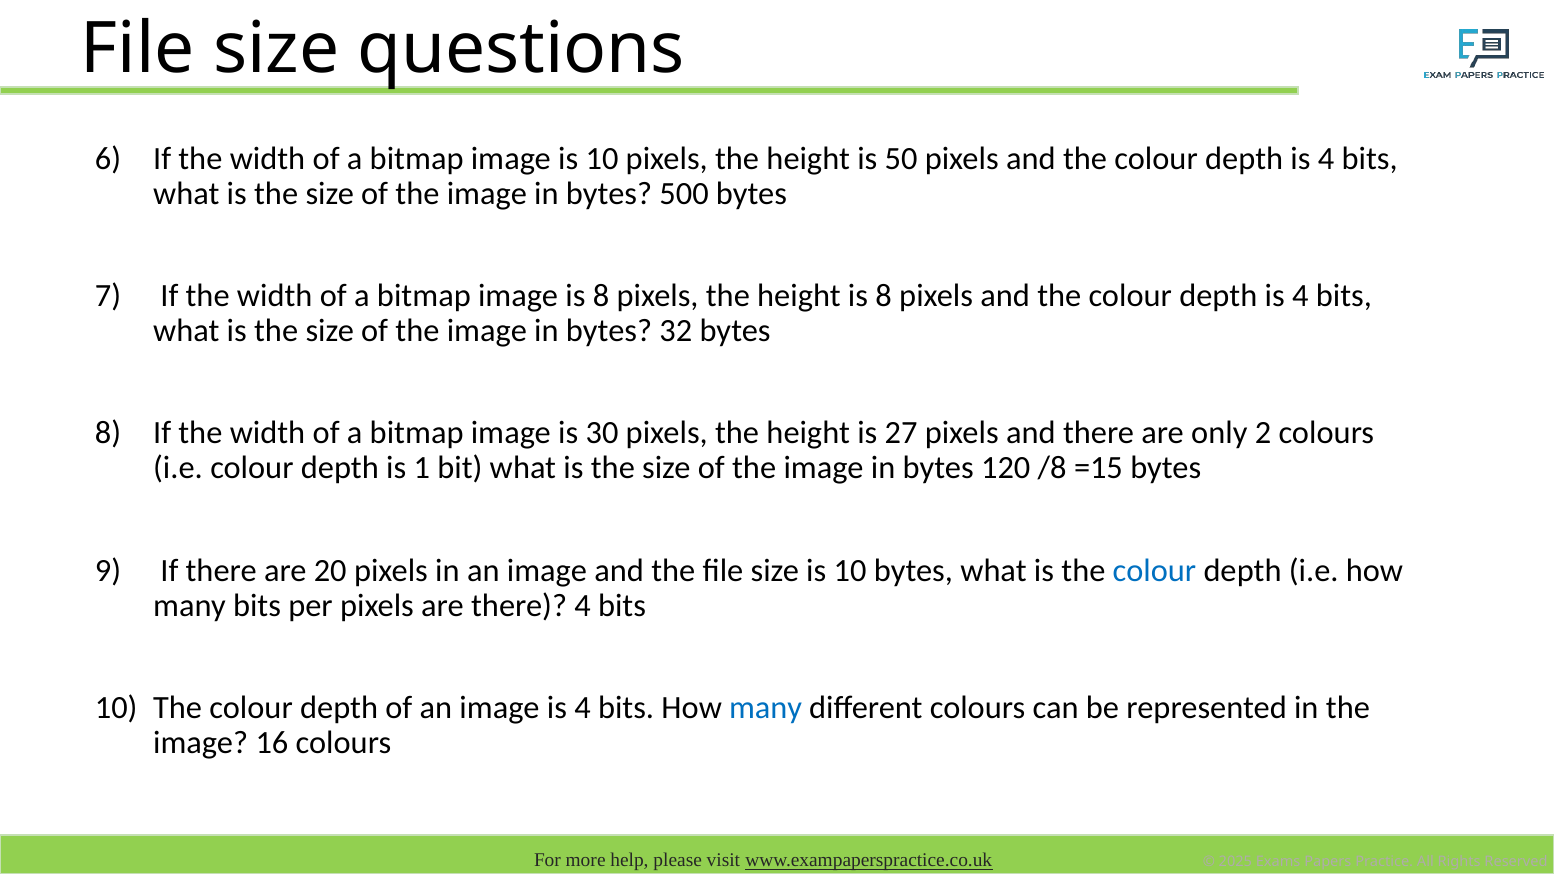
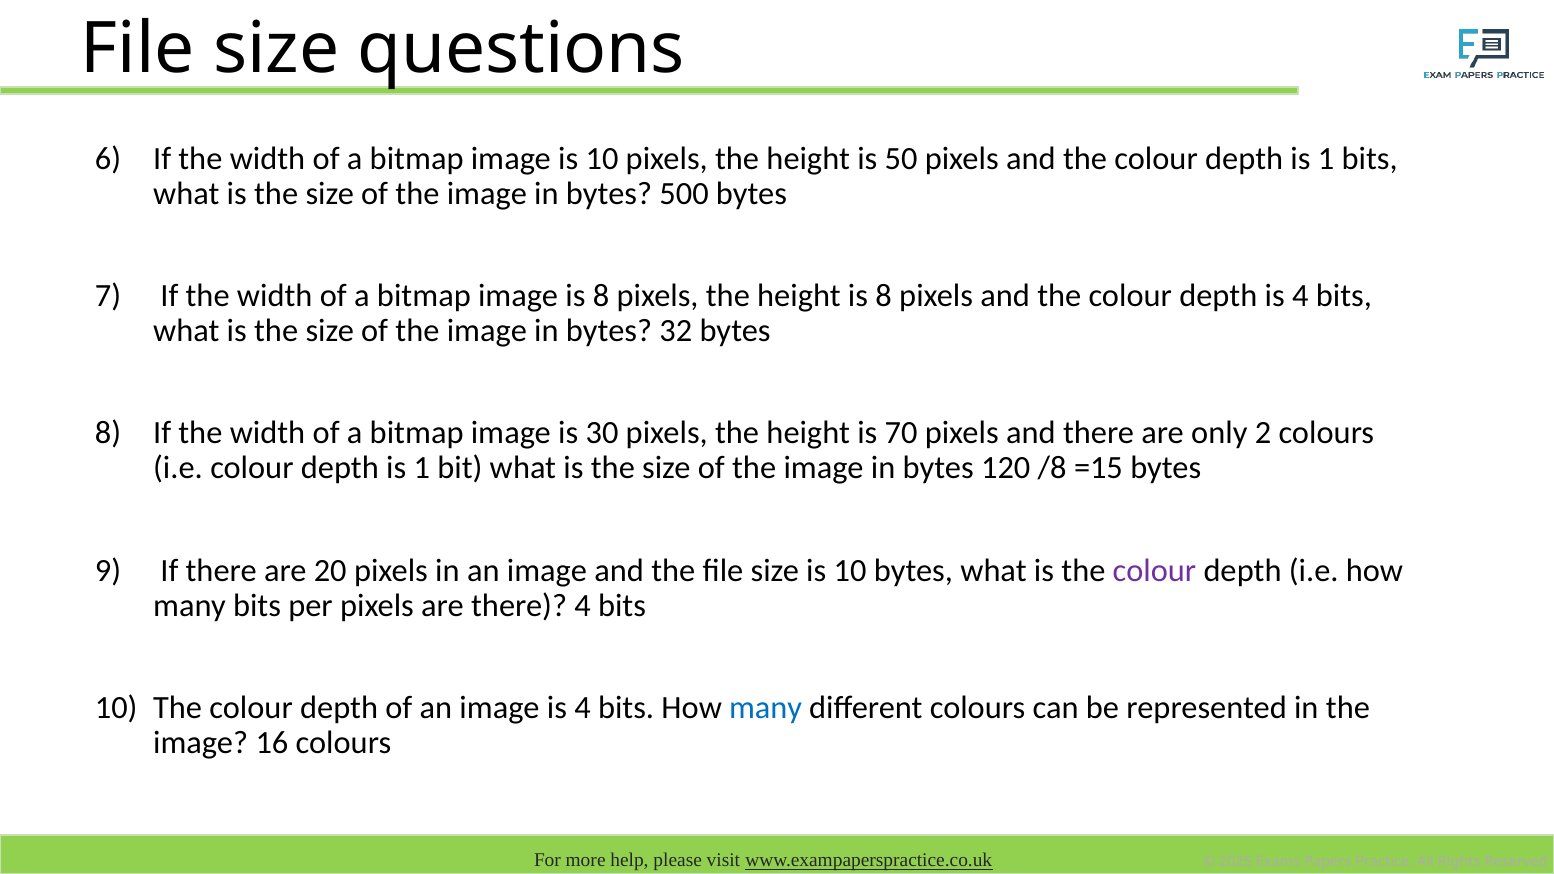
4: 4 -> 1 (1326, 159)
27: 27 -> 70 (901, 433)
colour colour: blue -> purple (1154, 571)
